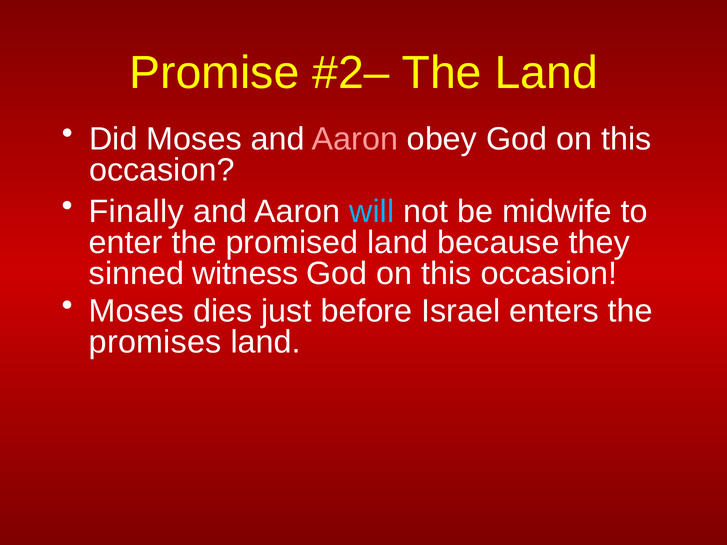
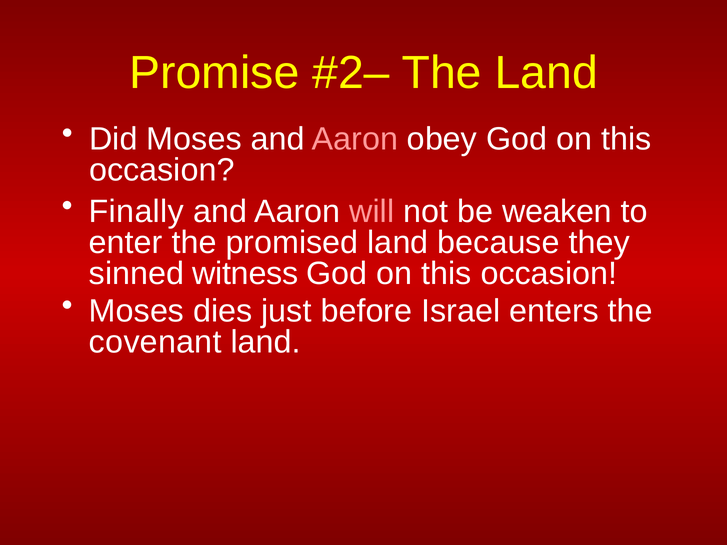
will colour: light blue -> pink (372, 212)
midwife: midwife -> weaken (557, 212)
promises: promises -> covenant (155, 342)
